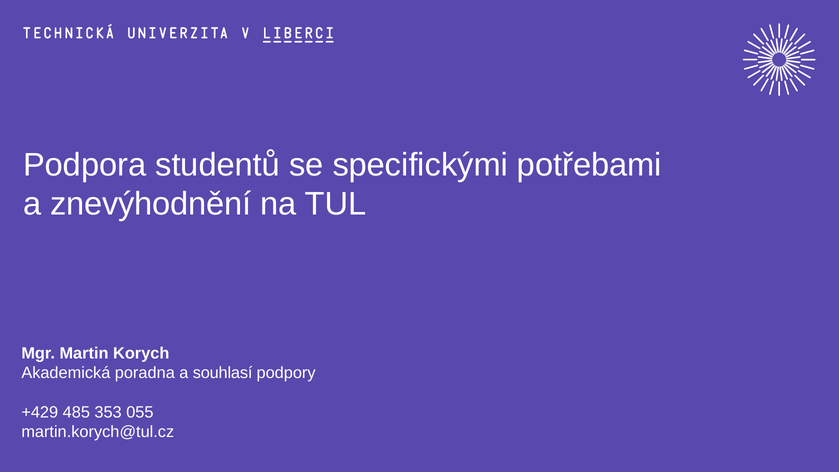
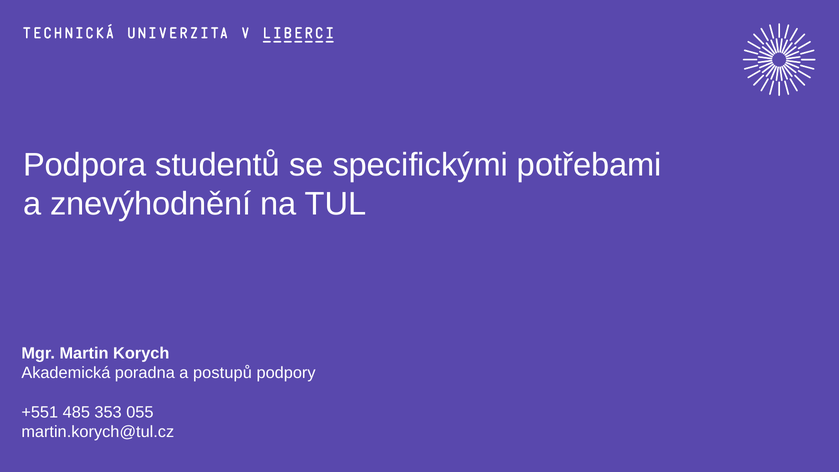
souhlasí: souhlasí -> postupů (222, 373)
+429: +429 -> +551 (40, 412)
